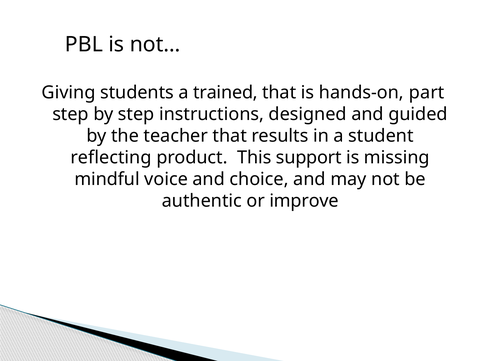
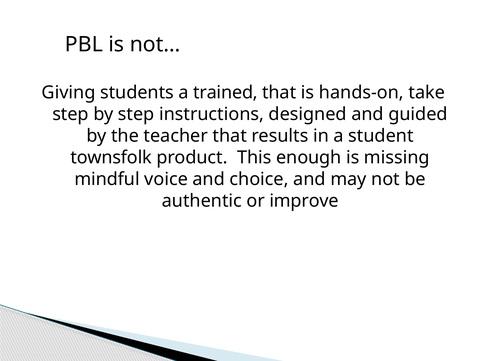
part: part -> take (427, 92)
reflecting: reflecting -> townsfolk (111, 157)
support: support -> enough (309, 157)
